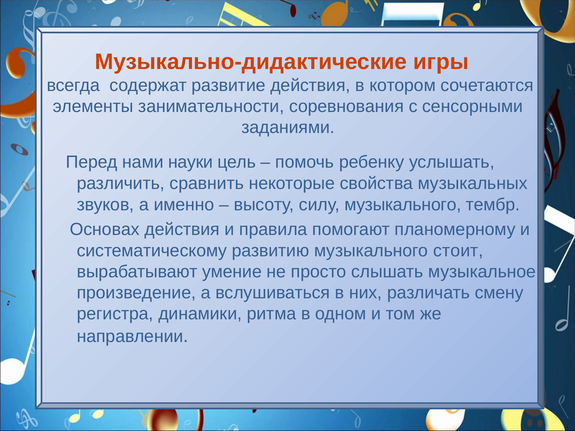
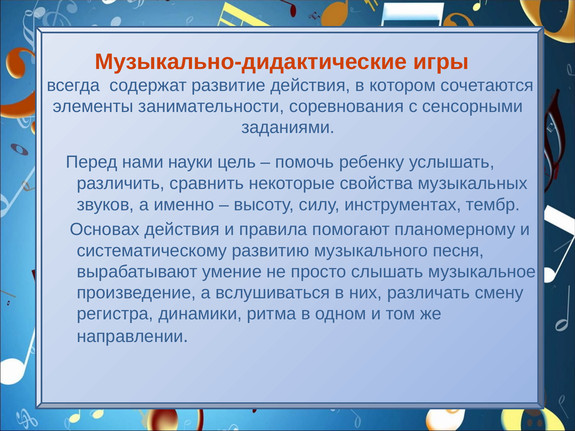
силу музыкального: музыкального -> инструментах (403, 205)
стоит: стоит -> песня (459, 251)
